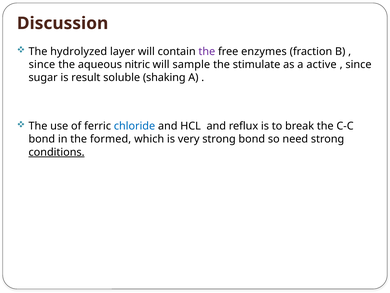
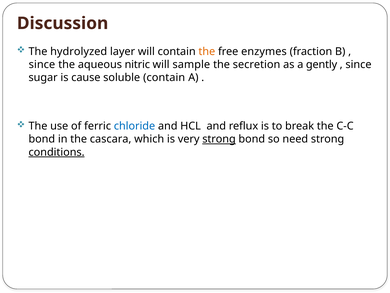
the colour: purple -> orange (207, 51)
stimulate: stimulate -> secretion (257, 64)
active: active -> gently (322, 64)
result: result -> cause (86, 77)
soluble shaking: shaking -> contain (164, 77)
formed: formed -> cascara (111, 139)
strong underline: none -> present (219, 139)
